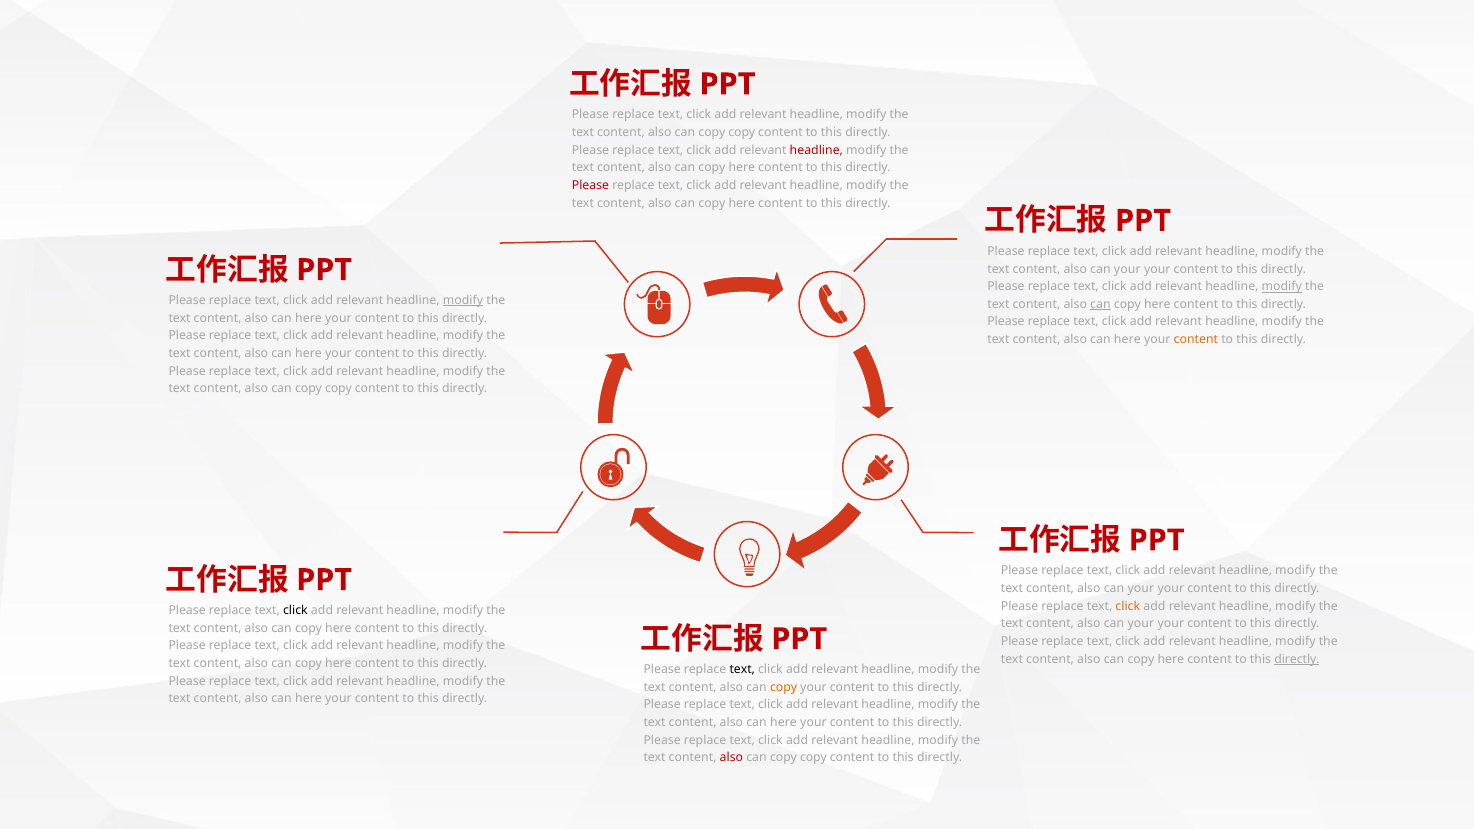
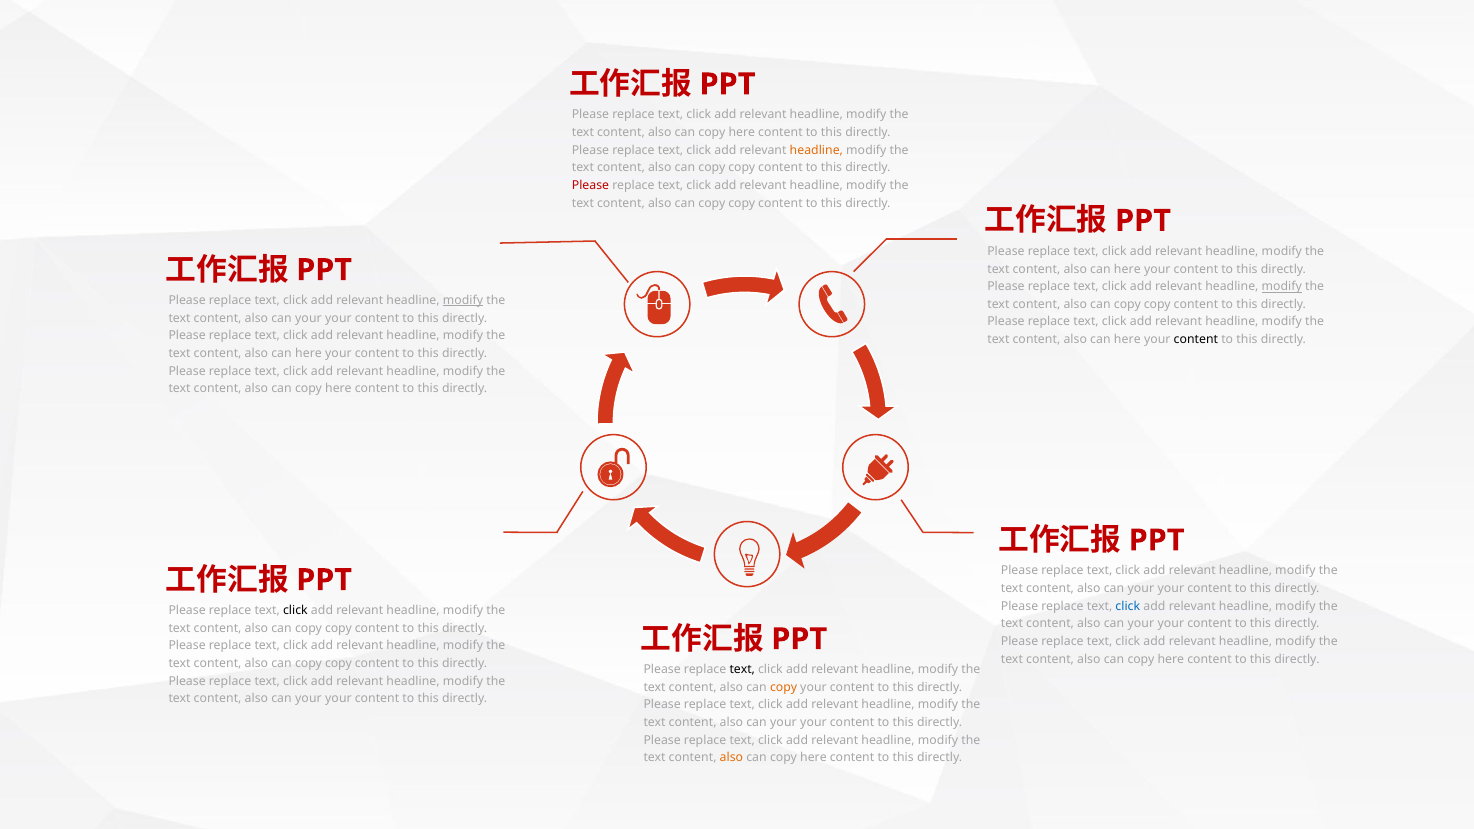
copy: copy -> here (742, 133)
headline colour: red -> orange (816, 150)
here: here -> copy (742, 168)
here: here -> copy (742, 203)
your: your -> here (1127, 269)
can underline: present -> none (1100, 304)
here: here -> copy (1157, 304)
here: here -> your (308, 318)
content colour: orange -> black (1196, 340)
copy: copy -> here (338, 389)
click colour: orange -> blue (1128, 606)
here: here -> copy (339, 628)
directly underline: present -> none (1297, 659)
here: here -> copy (339, 664)
here: here -> your (308, 699)
here: here -> your (783, 723)
also colour: red -> orange (731, 758)
copy: copy -> here (813, 758)
